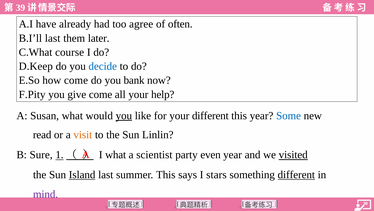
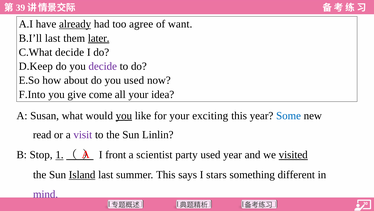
already underline: none -> present (75, 24)
often: often -> want (180, 24)
later underline: none -> present (99, 38)
C.What course: course -> decide (70, 52)
decide colour: blue -> purple (103, 66)
how come: come -> about (76, 80)
you bank: bank -> used (134, 80)
F.Pity: F.Pity -> F.Into (32, 94)
help: help -> idea (163, 94)
your different: different -> exciting (210, 115)
visit colour: orange -> purple (83, 134)
Sure: Sure -> Stop (41, 154)
I what: what -> front (116, 154)
party even: even -> used (210, 154)
different underline: present -> none (296, 174)
